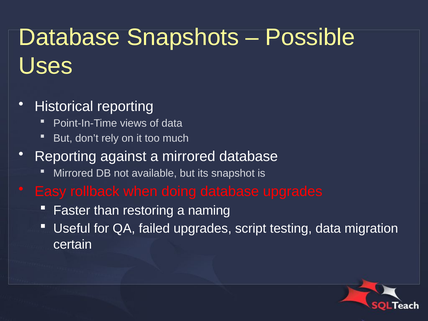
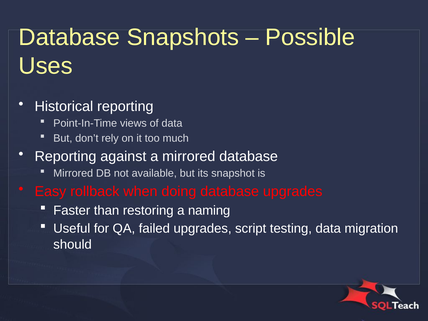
certain: certain -> should (73, 244)
